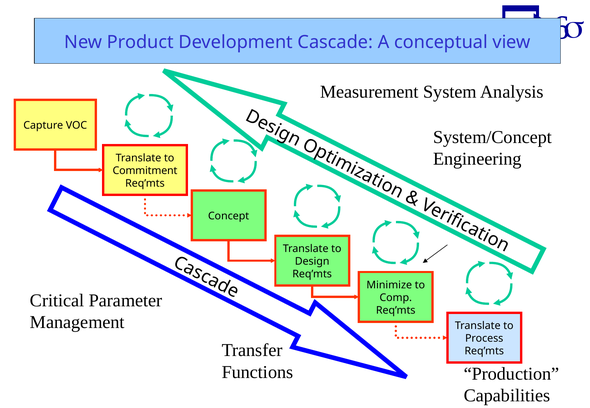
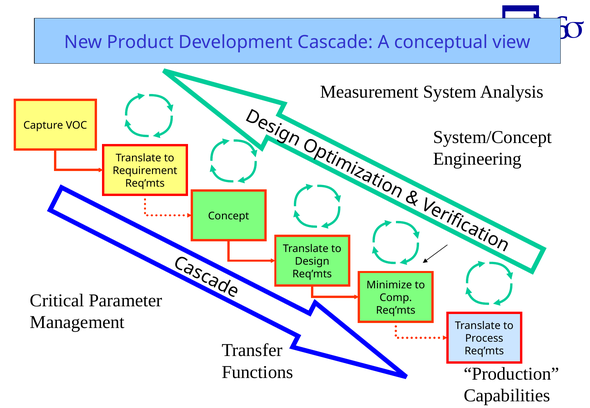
Commitment: Commitment -> Requirement (145, 171)
